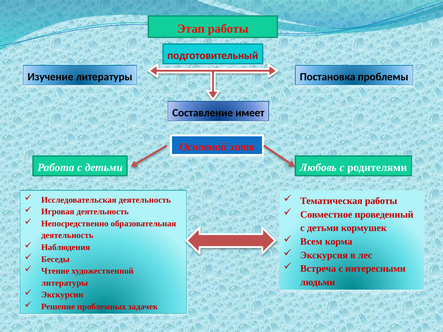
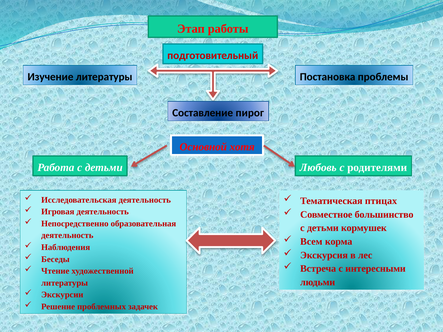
имеет: имеет -> пирог (250, 113)
Тематическая работы: работы -> птицах (381, 201)
проведенный: проведенный -> большинство (384, 215)
